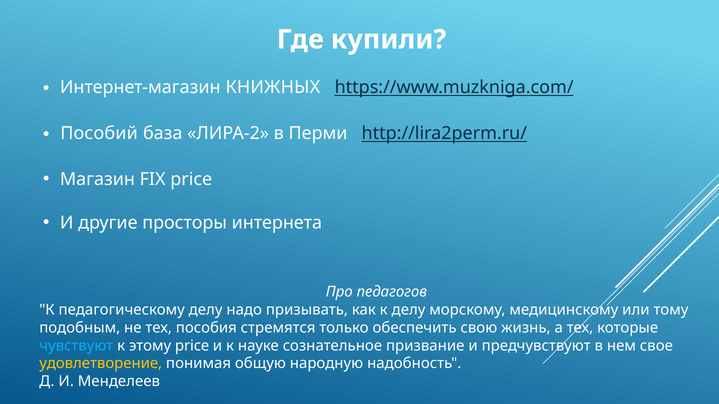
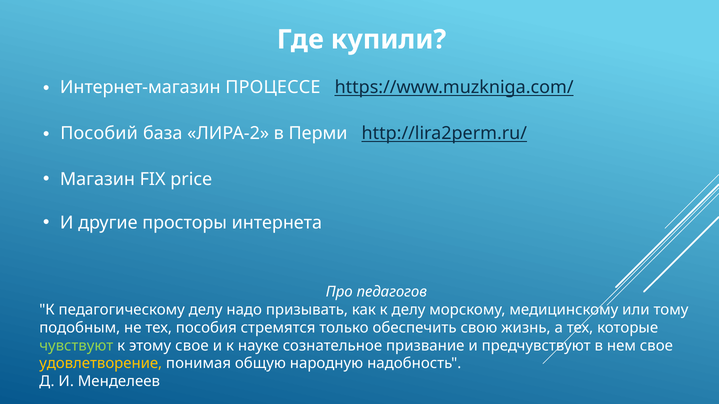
КНИЖНЫХ: КНИЖНЫХ -> ПРОЦЕССЕ (273, 87)
чувствуют colour: light blue -> light green (76, 346)
этому price: price -> свое (192, 346)
